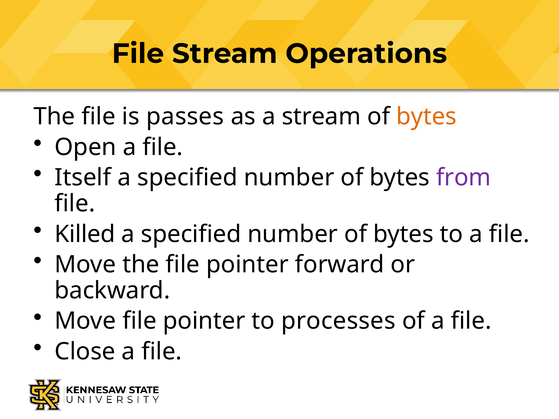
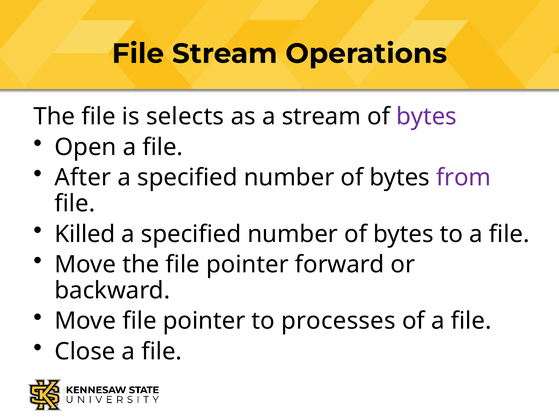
passes: passes -> selects (185, 117)
bytes colour: orange -> purple (427, 117)
Itself: Itself -> After (83, 178)
